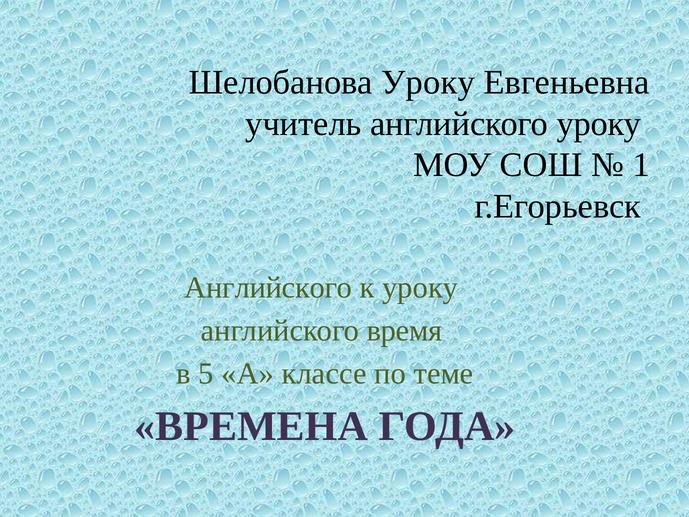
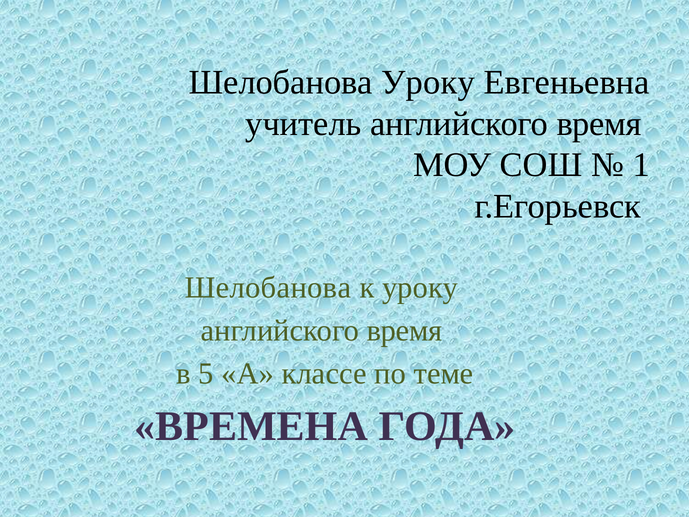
учитель английского уроку: уроку -> время (599, 124)
Английского: Английского -> Шелобанова (268, 288)
